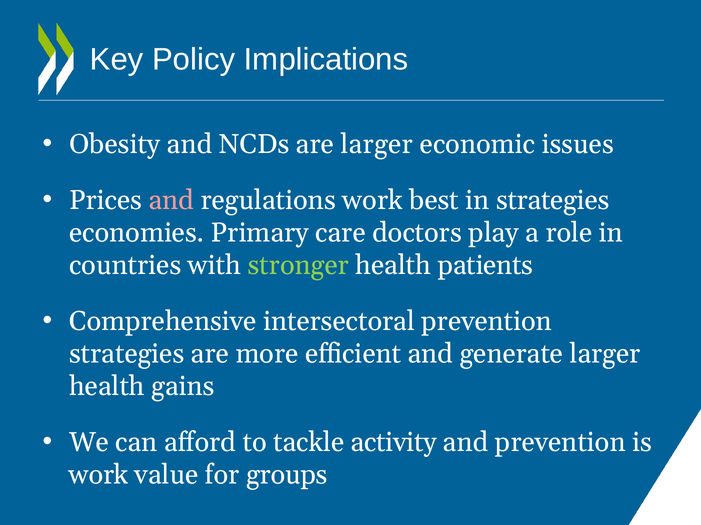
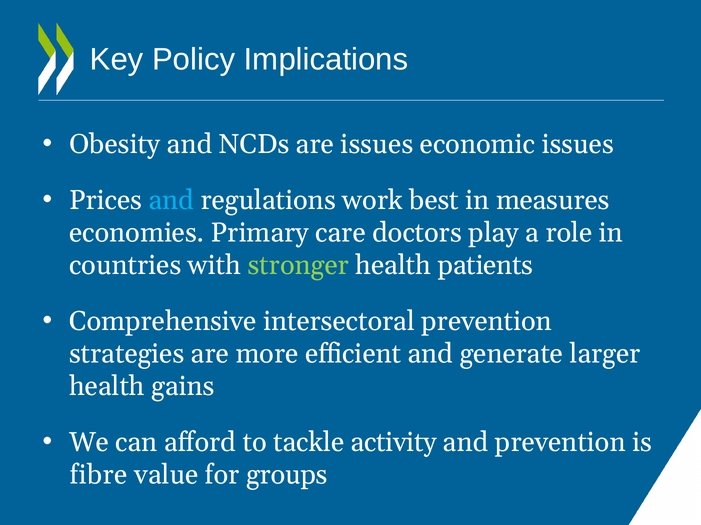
are larger: larger -> issues (377, 144)
and colour: pink -> light blue (171, 200)
in strategies: strategies -> measures (553, 200)
work: work -> fibre (98, 476)
